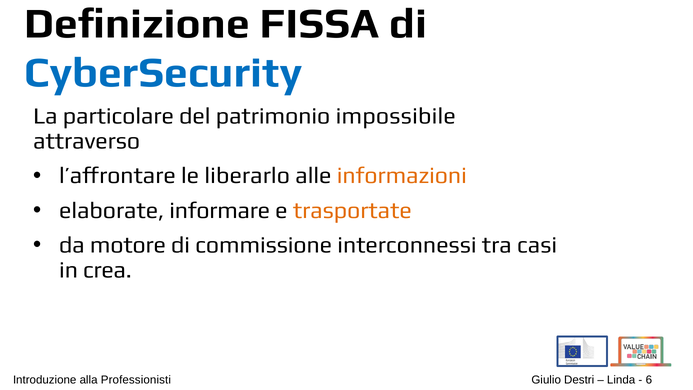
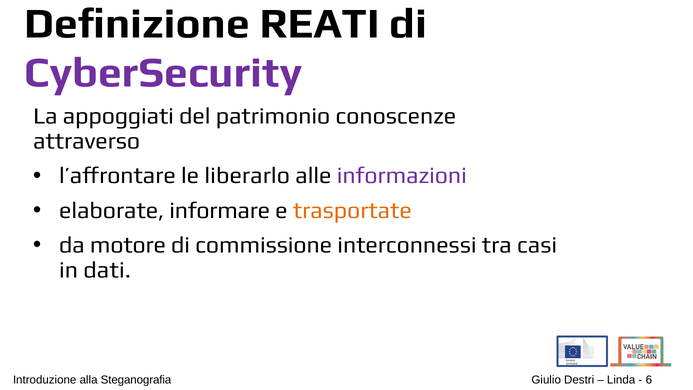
FISSA: FISSA -> REATI (320, 24)
CyberSecurity colour: blue -> purple (163, 73)
particolare: particolare -> appoggiati (118, 116)
impossibile: impossibile -> conoscenze (396, 116)
informazioni colour: orange -> purple (402, 176)
crea: crea -> dati (107, 270)
Professionisti: Professionisti -> Steganografia (136, 380)
